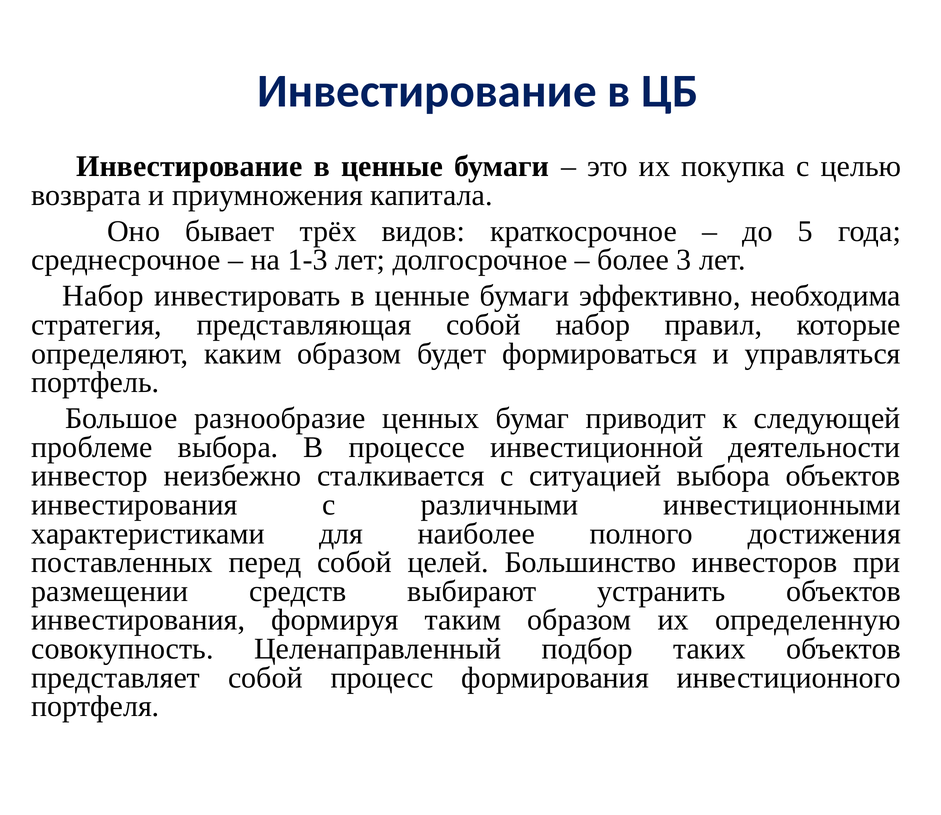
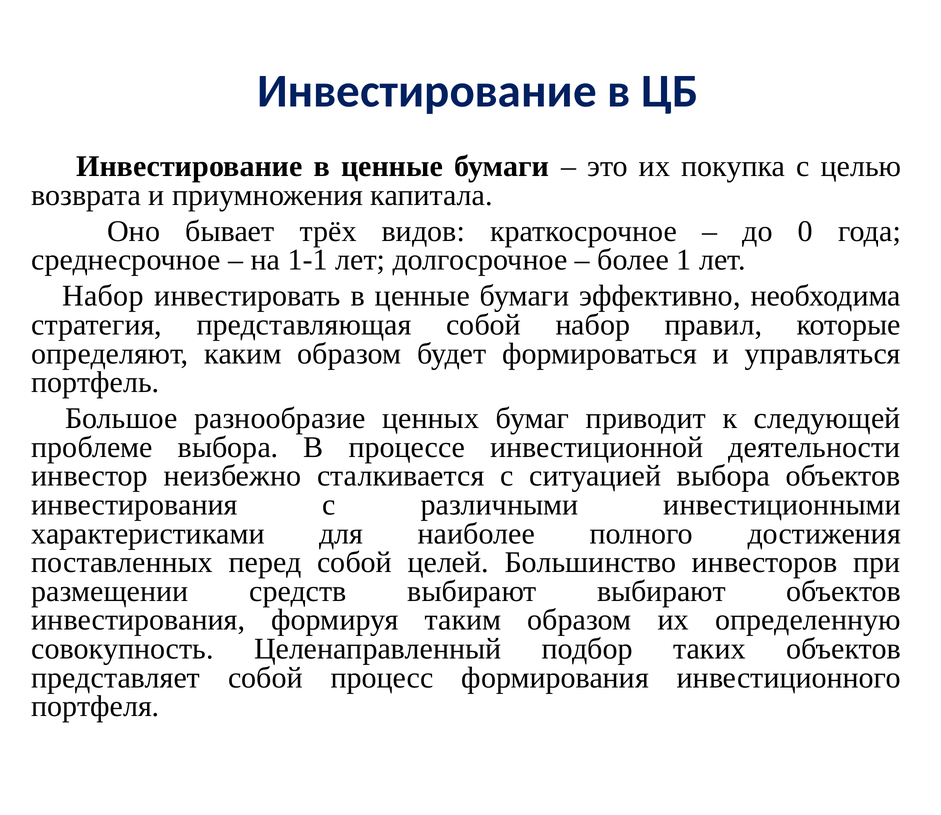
5: 5 -> 0 (805, 231)
1-3: 1-3 -> 1-1 (308, 260)
3: 3 -> 1 (684, 260)
выбирают устранить: устранить -> выбирают (662, 591)
